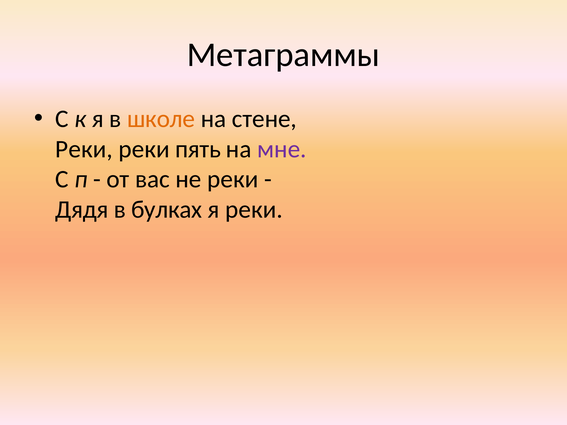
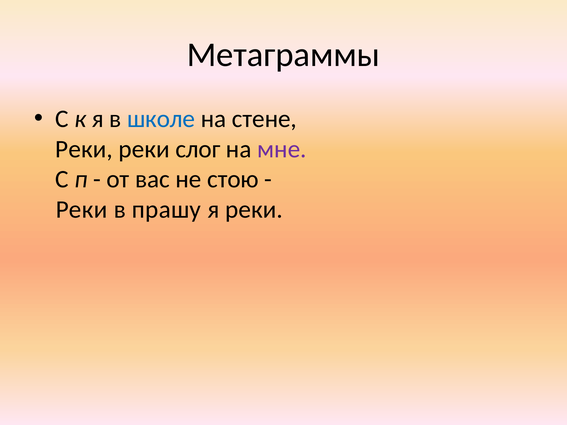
школе colour: orange -> blue (161, 119)
пять: пять -> слог (198, 149)
не реки: реки -> стою (233, 179)
Дядя: Дядя -> Реки (82, 210)
булках: булках -> прашу (166, 210)
